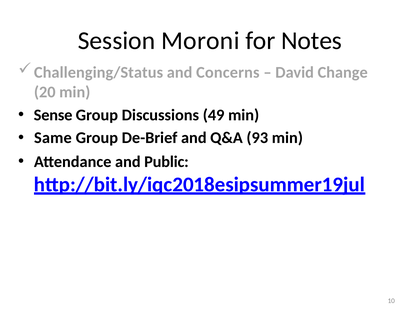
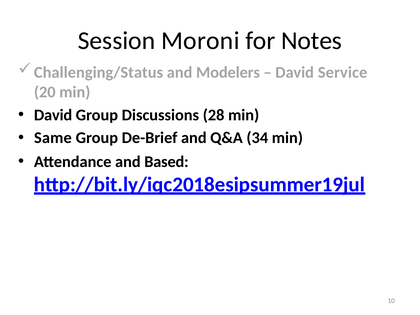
Concerns: Concerns -> Modelers (228, 73)
Change: Change -> Service (343, 73)
Sense: Sense -> David (53, 115)
49: 49 -> 28 (214, 115)
93: 93 -> 34 (257, 138)
Public: Public -> Based (166, 162)
